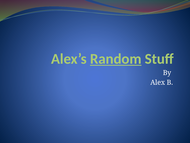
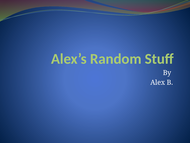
Random underline: present -> none (116, 59)
